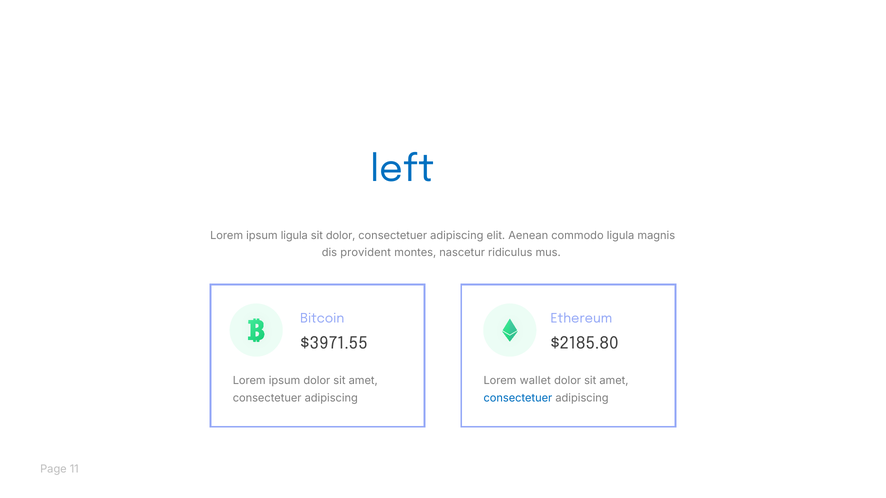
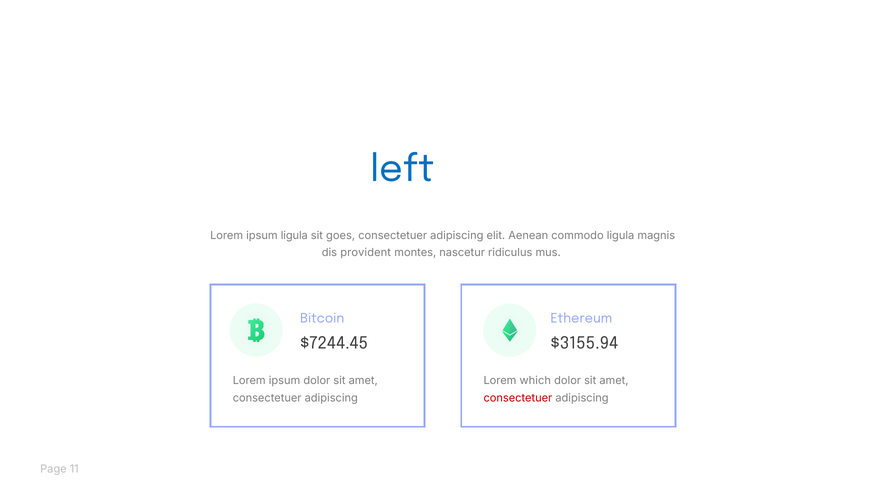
sit dolor: dolor -> goes (341, 236)
$3971.55: $3971.55 -> $7244.45 (334, 344)
$2185.80: $2185.80 -> $3155.94 (584, 344)
wallet: wallet -> which (535, 381)
consectetuer colour: blue -> red (518, 398)
